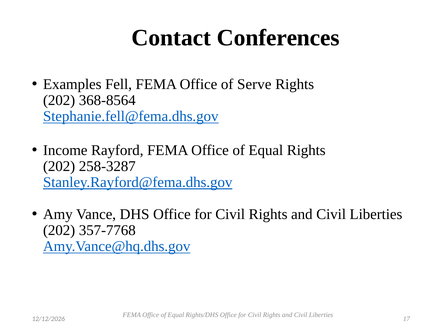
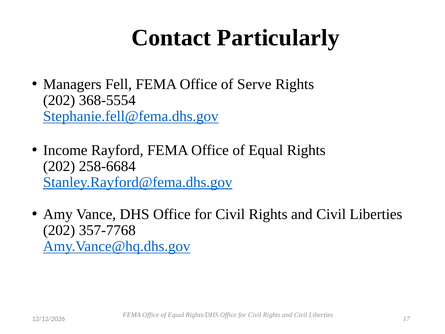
Conferences: Conferences -> Particularly (278, 38)
Examples: Examples -> Managers (72, 84)
368-8564: 368-8564 -> 368-5554 (107, 100)
258-3287: 258-3287 -> 258-6684 (107, 166)
